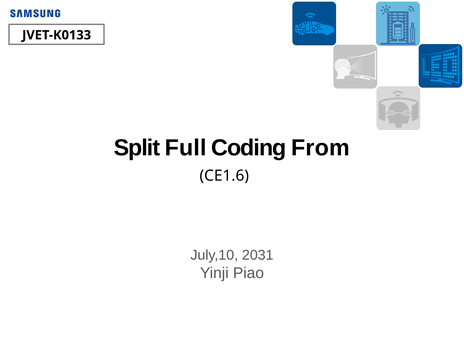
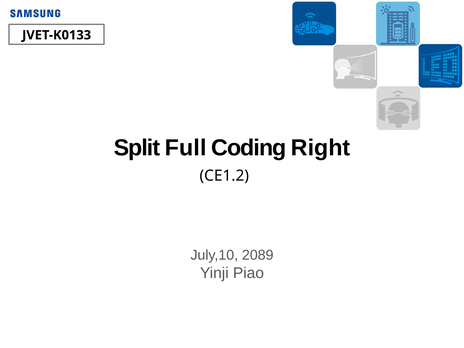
From: From -> Right (321, 148)
CE1.6: CE1.6 -> CE1.2 (224, 176)
2031: 2031 -> 2089 (258, 255)
